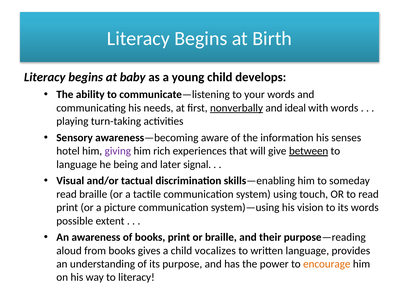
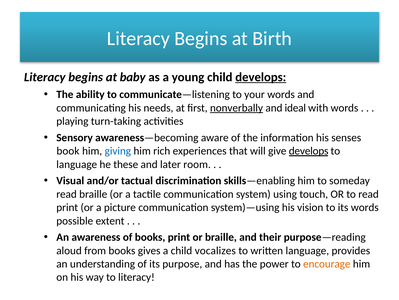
develops underline: none -> present (261, 77)
hotel: hotel -> book (68, 151)
giving colour: purple -> blue (118, 151)
give between: between -> develops (309, 151)
being: being -> these (126, 164)
signal: signal -> room (197, 164)
